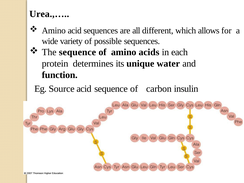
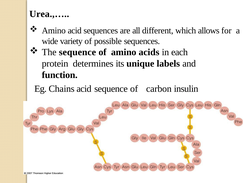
water: water -> labels (168, 64)
Source: Source -> Chains (62, 89)
